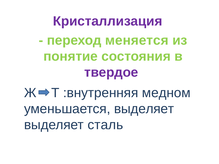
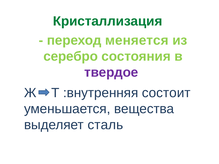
Кристаллизация colour: purple -> green (108, 21)
понятие: понятие -> серебро (71, 56)
медном: медном -> состоит (166, 93)
уменьшается выделяет: выделяет -> вещества (144, 109)
